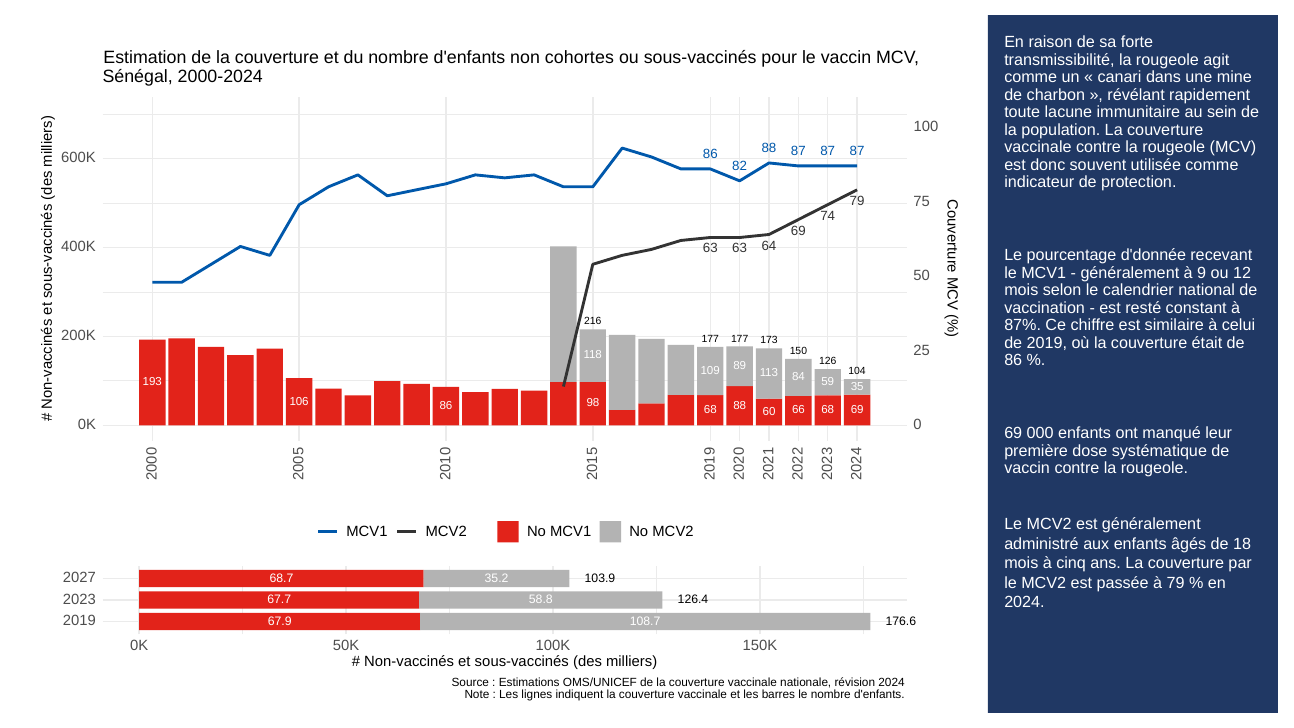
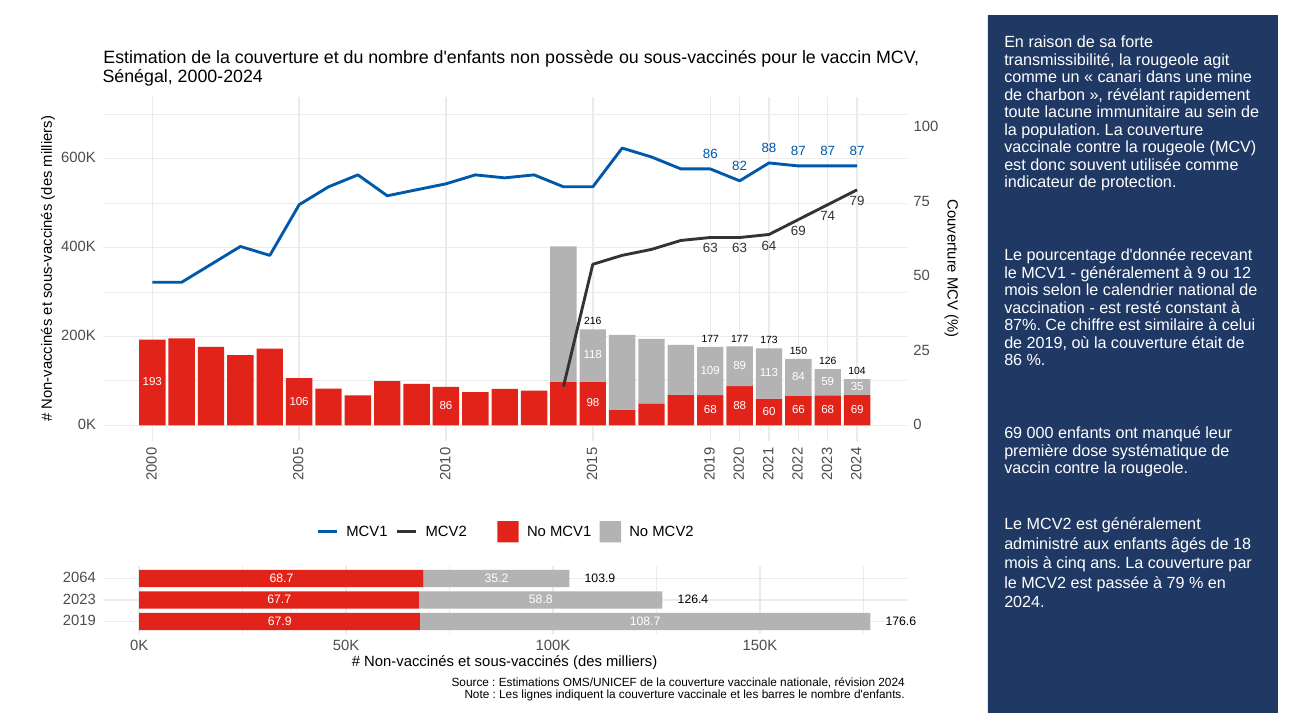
cohortes: cohortes -> possède (579, 58)
2027: 2027 -> 2064 (79, 578)
